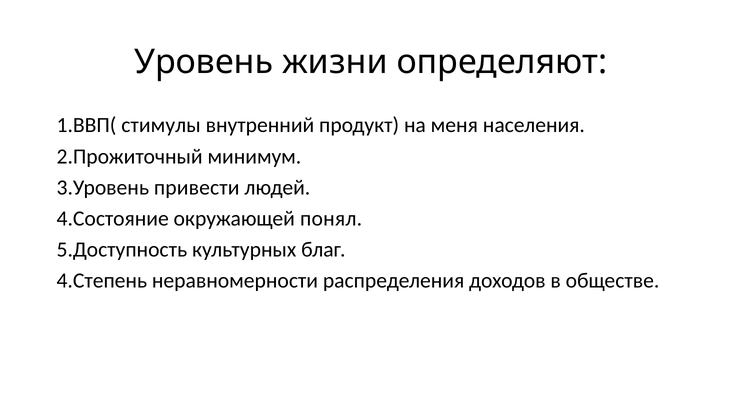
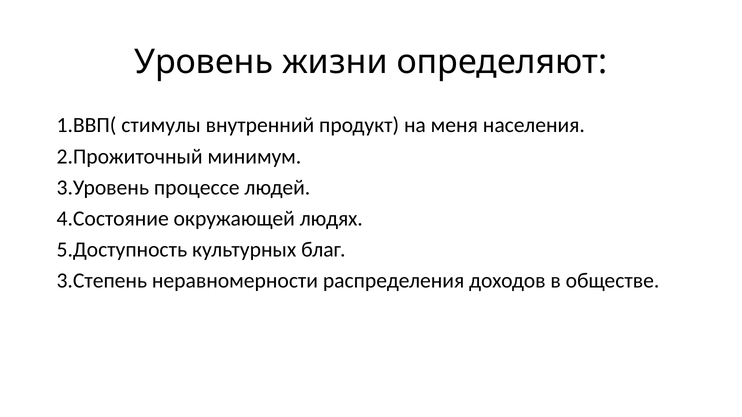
привести: привести -> процессе (197, 188)
понял: понял -> людях (331, 219)
4.Степень: 4.Степень -> 3.Степень (102, 281)
